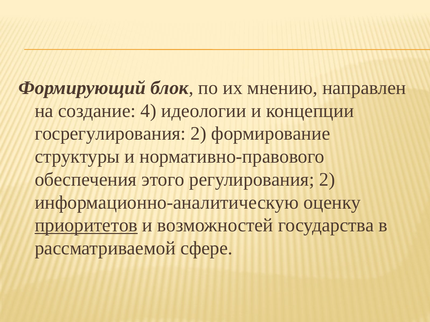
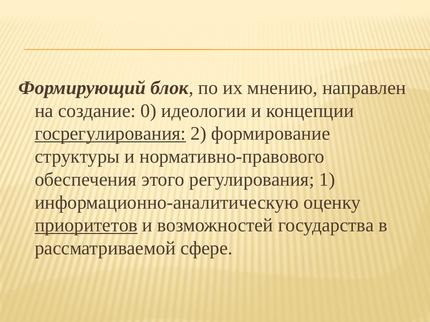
4: 4 -> 0 (149, 111)
госрегулирования underline: none -> present (110, 134)
регулирования 2: 2 -> 1 (327, 180)
